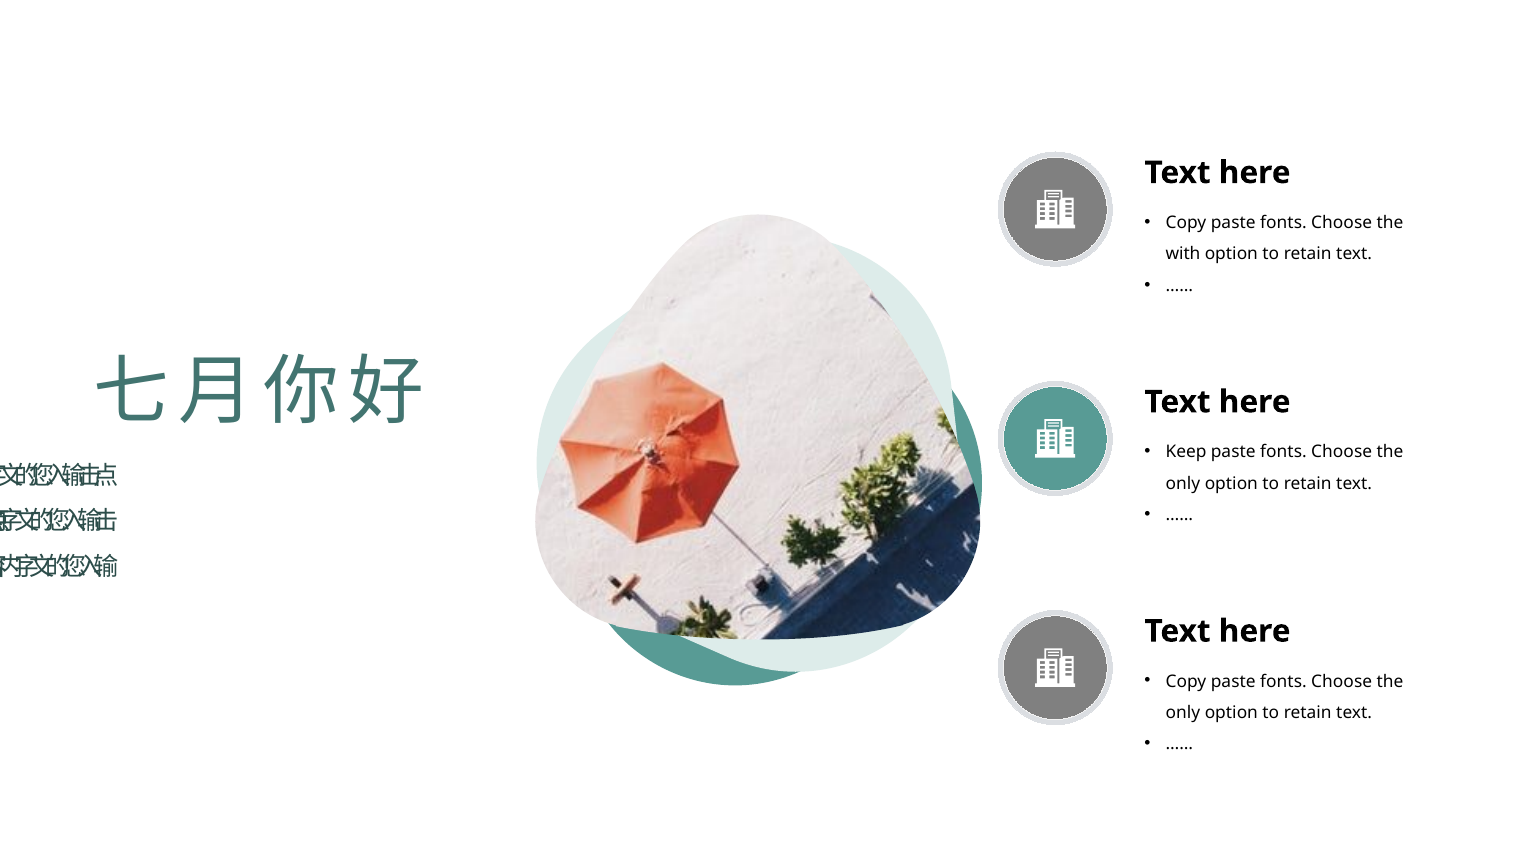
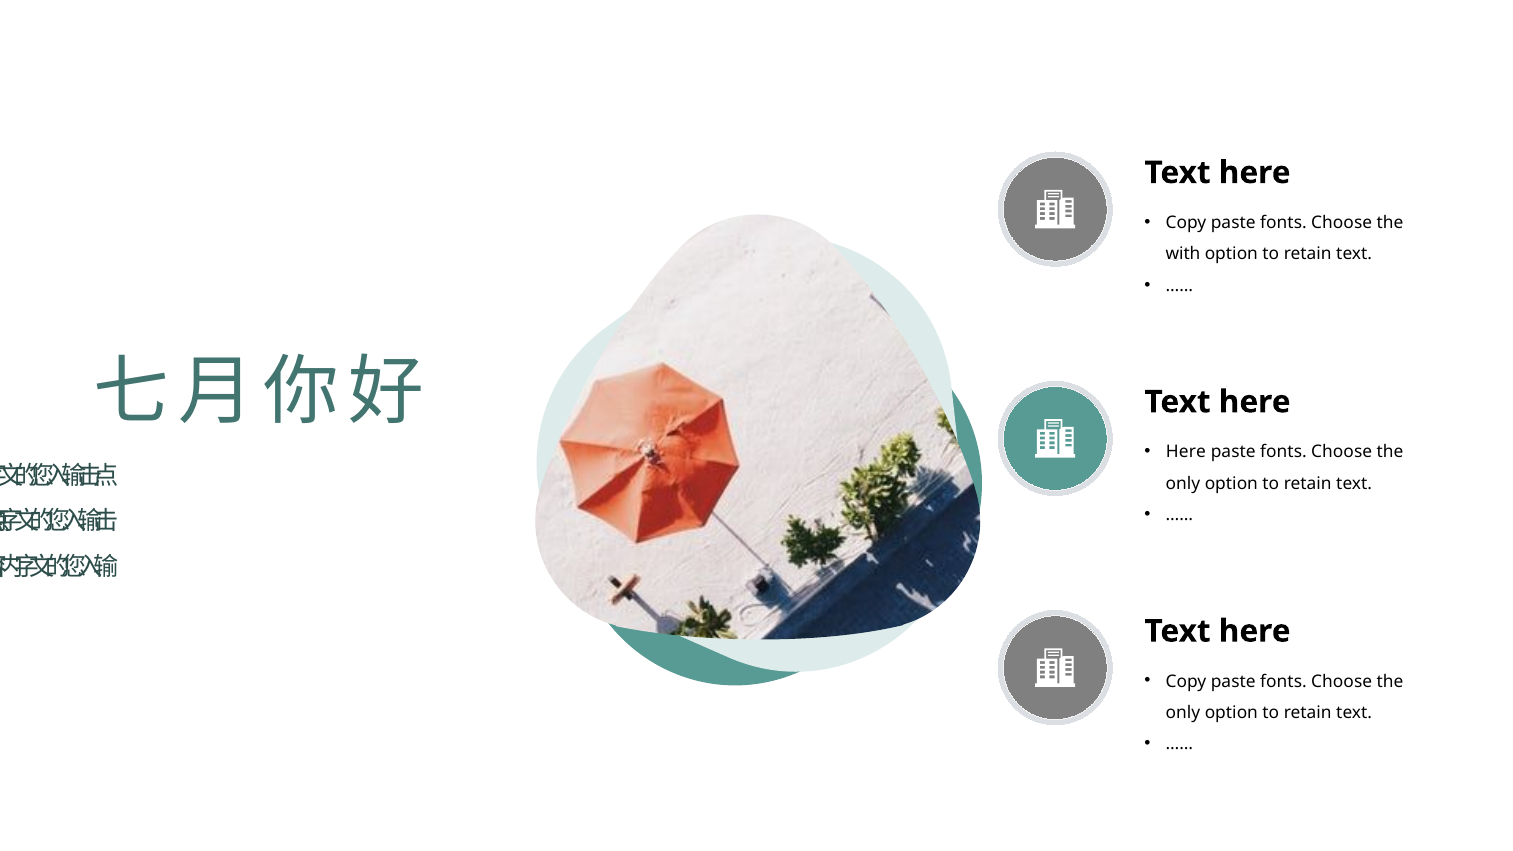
Keep: Keep -> Here (1186, 452)
